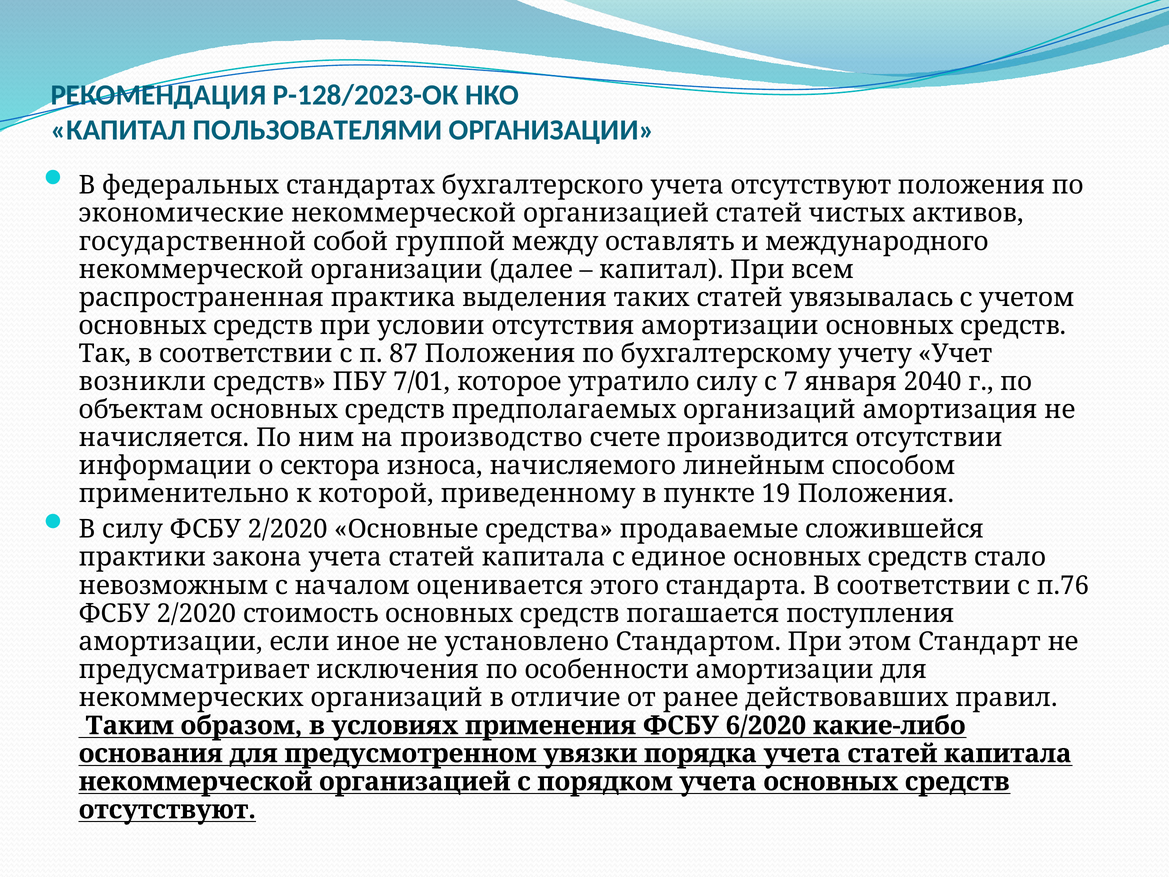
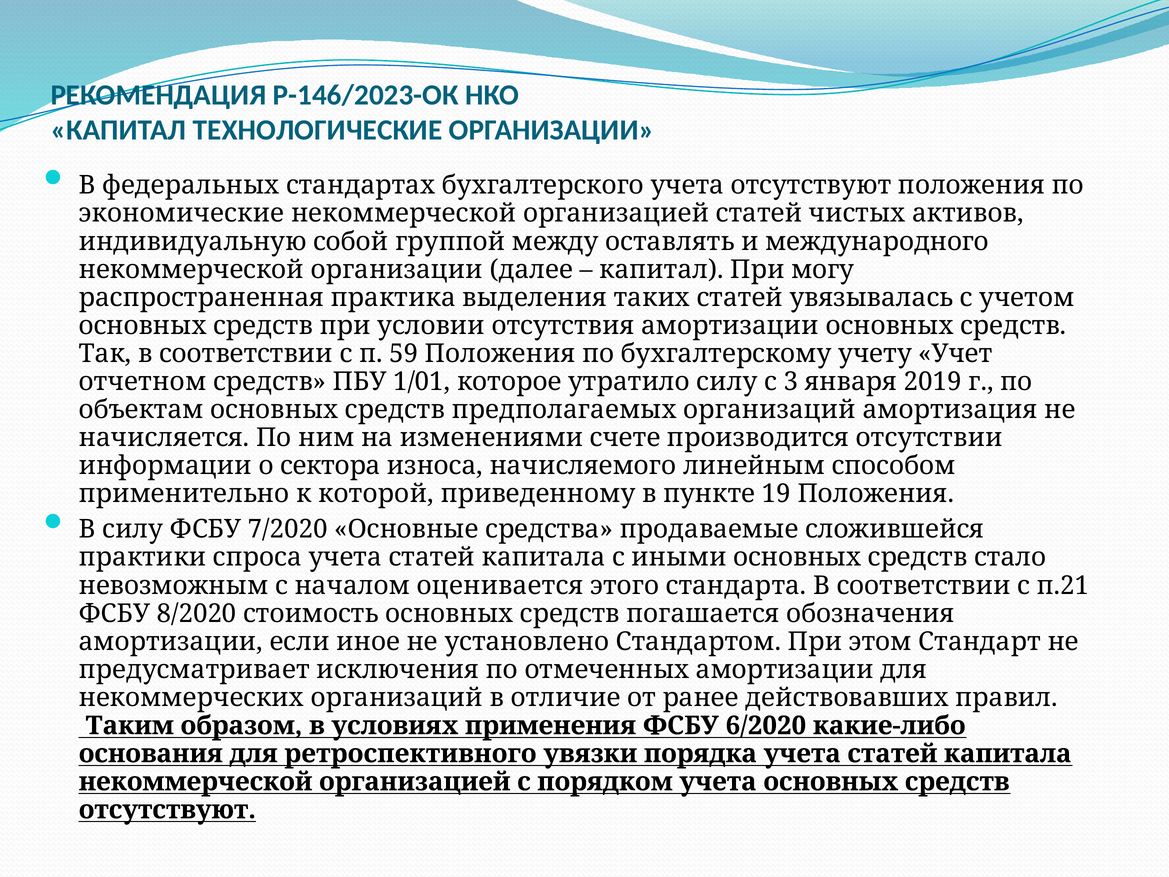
Р-128/2023-ОК: Р-128/2023-ОК -> Р-146/2023-ОК (366, 95)
ПОЛЬЗОВАТЕЛЯМИ: ПОЛЬЗОВАТЕЛЯМИ -> ТЕХНОЛОГИЧЕСКИЕ (318, 130)
государственной: государственной -> индивидуальную (193, 241)
всем: всем -> могу (823, 269)
87: 87 -> 59 (404, 354)
возникли: возникли -> отчетном (143, 382)
7/01: 7/01 -> 1/01 (422, 382)
7: 7 -> 3 (791, 382)
2040: 2040 -> 2019 (933, 382)
производство: производство -> изменениями (492, 438)
силу ФСБУ 2/2020: 2/2020 -> 7/2020 (288, 529)
закона: закона -> спроса (257, 557)
единое: единое -> иными (679, 557)
п.76: п.76 -> п.21 (1063, 585)
2/2020: 2/2020 -> 8/2020 (197, 613)
поступления: поступления -> обозначения (871, 613)
особенности: особенности -> отмеченных (607, 669)
предусмотренном: предусмотренном -> ретроспективного (410, 753)
